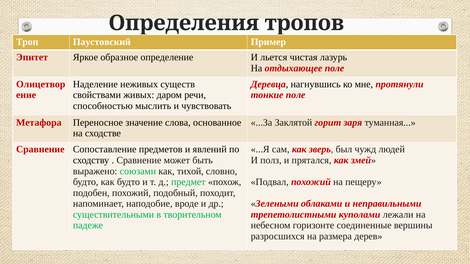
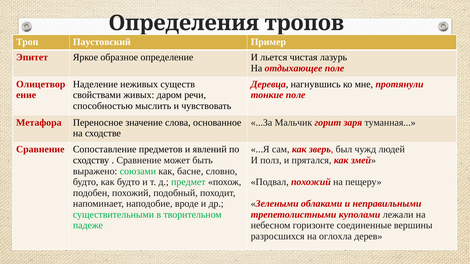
Заклятой: Заклятой -> Мальчик (293, 123)
тихой: тихой -> басне (190, 171)
размера: размера -> оглохла (335, 237)
